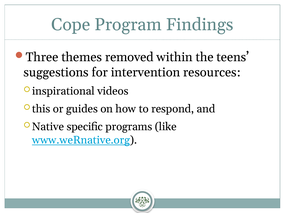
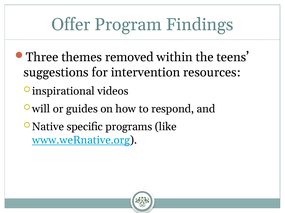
Cope: Cope -> Offer (71, 25)
this: this -> will (41, 109)
